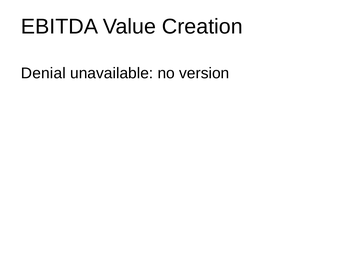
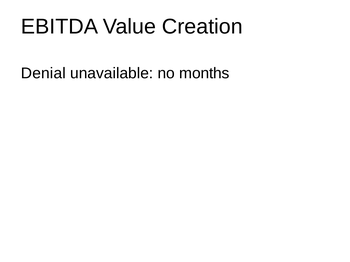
version: version -> months (204, 73)
